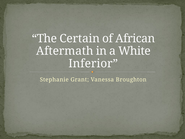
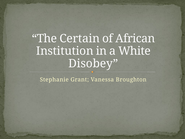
Aftermath: Aftermath -> Institution (65, 51)
Inferior: Inferior -> Disobey (93, 63)
